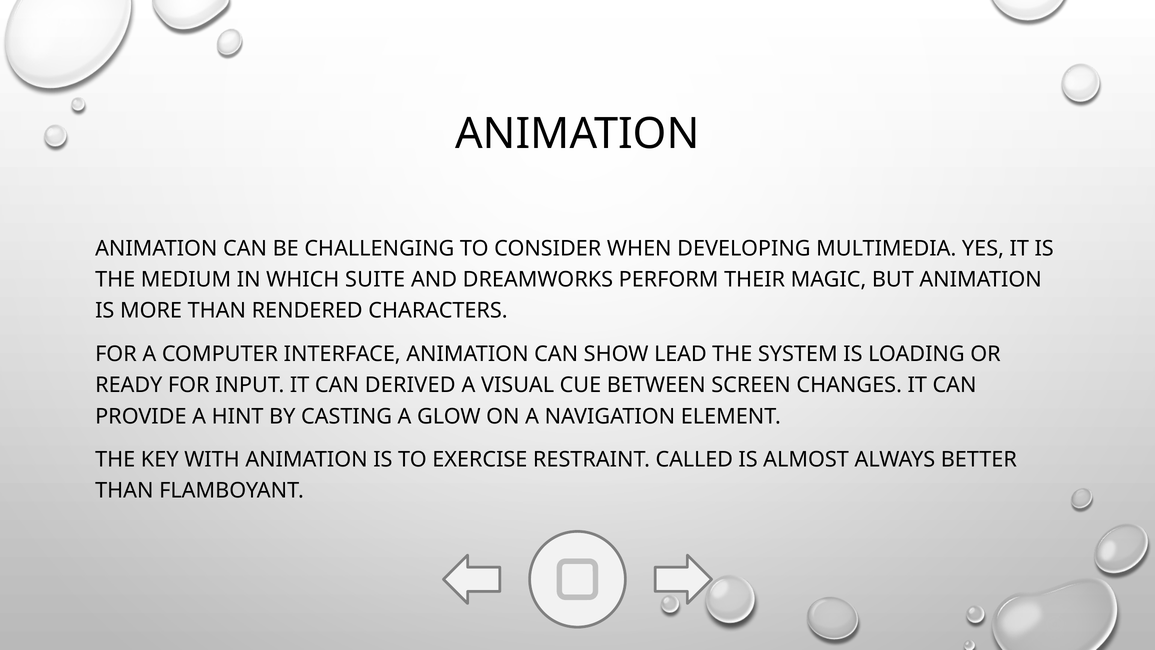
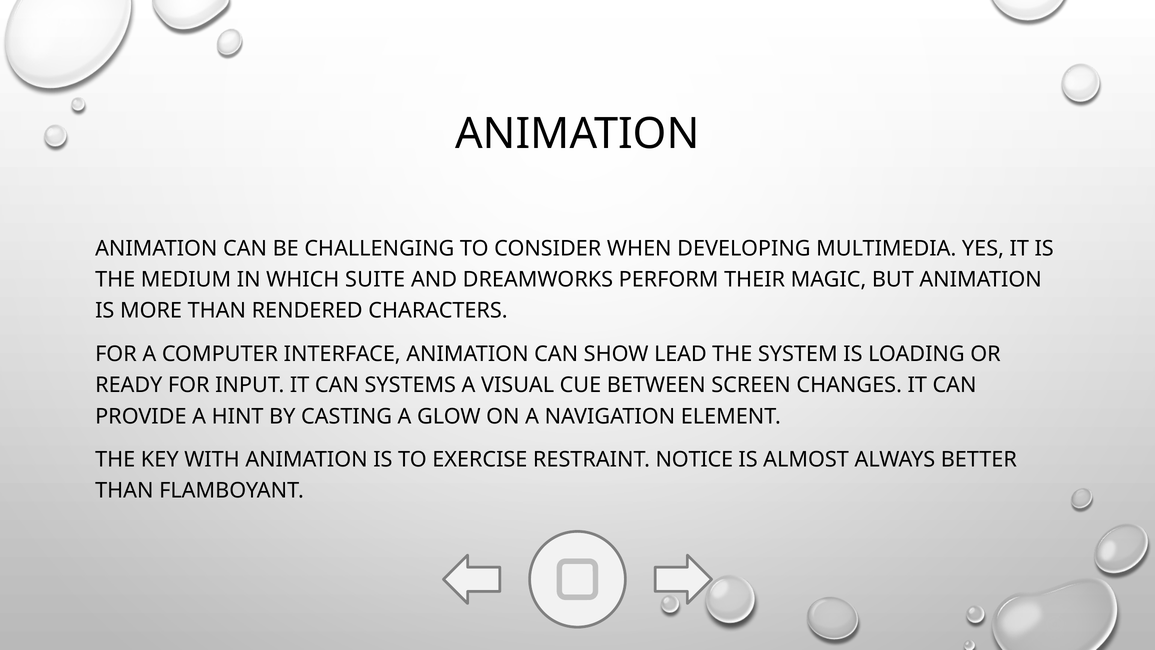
DERIVED: DERIVED -> SYSTEMS (410, 385)
CALLED: CALLED -> NOTICE (694, 459)
